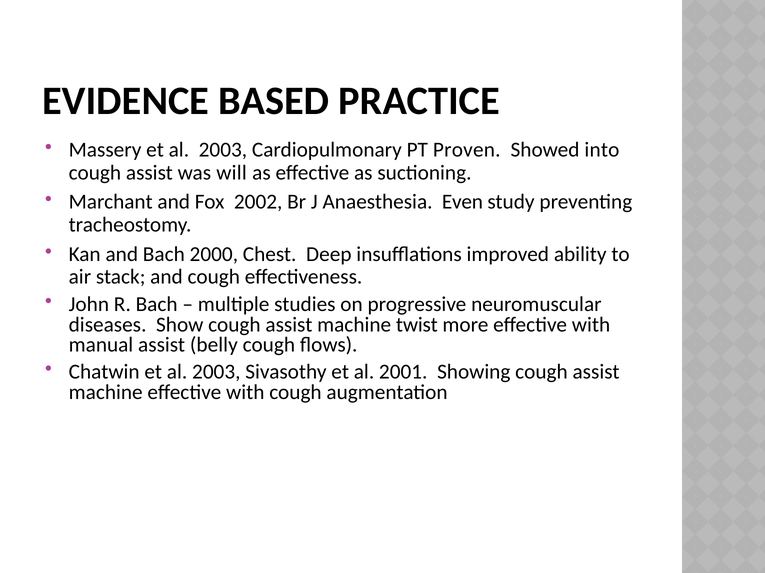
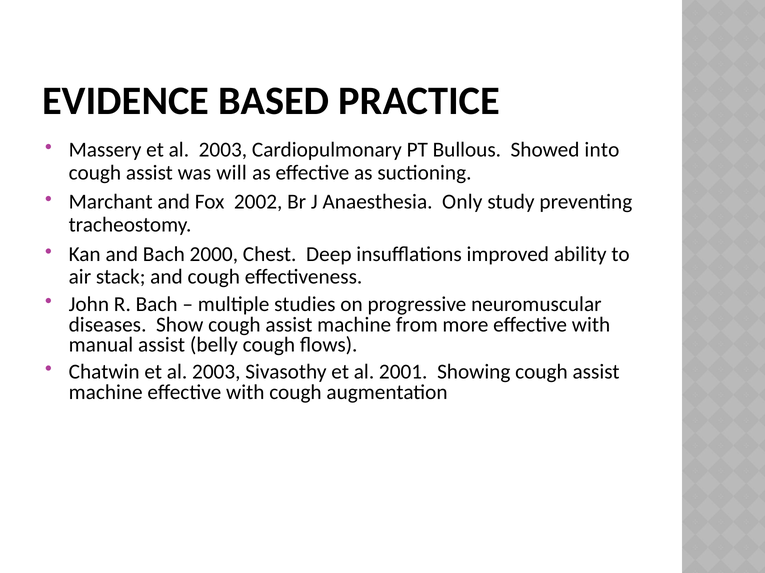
Proven: Proven -> Bullous (467, 150)
Even: Even -> Only (462, 202)
twist: twist -> from (417, 325)
